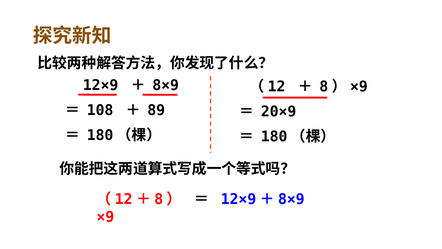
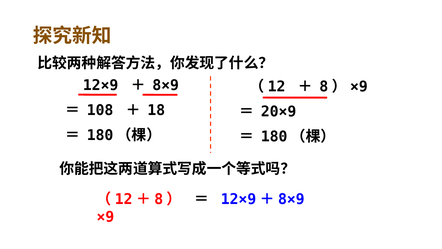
89: 89 -> 18 (156, 110)
